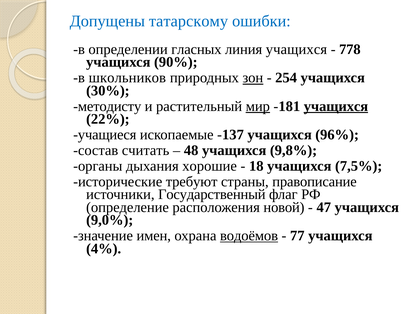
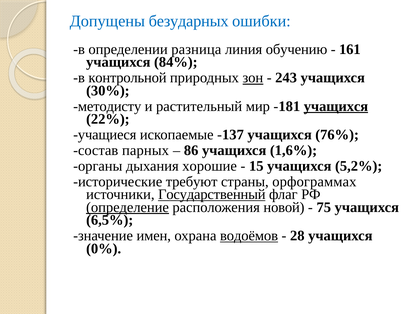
татарскому: татарскому -> безударных (189, 21)
гласных: гласных -> разница (196, 49)
линия учащихся: учащихся -> обучению (297, 49)
778: 778 -> 161 (350, 49)
90%: 90% -> 84% (176, 62)
школьников: школьников -> контрольной (127, 78)
254: 254 -> 243 (286, 78)
мир underline: present -> none (258, 106)
96%: 96% -> 76% (337, 135)
считать: считать -> парных (146, 150)
48: 48 -> 86 (191, 150)
9,8%: 9,8% -> 1,6% (293, 150)
18: 18 -> 15 (256, 166)
7,5%: 7,5% -> 5,2% (359, 166)
правописание: правописание -> орфограммах (314, 181)
Государственный underline: none -> present (212, 194)
определение underline: none -> present (128, 207)
47: 47 -> 75 (324, 207)
9,0%: 9,0% -> 6,5% (110, 220)
77: 77 -> 28 (297, 235)
4%: 4% -> 0% (104, 248)
